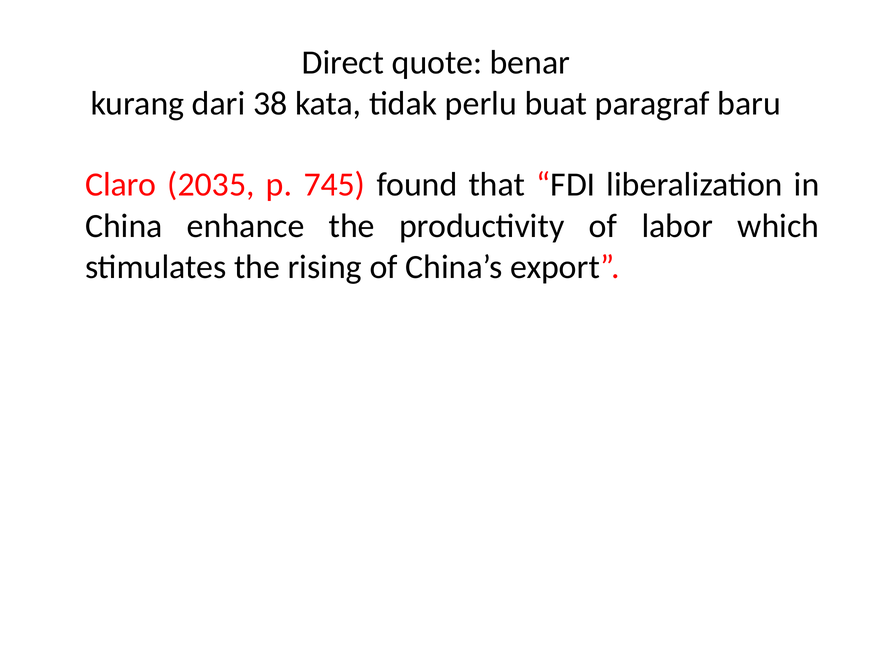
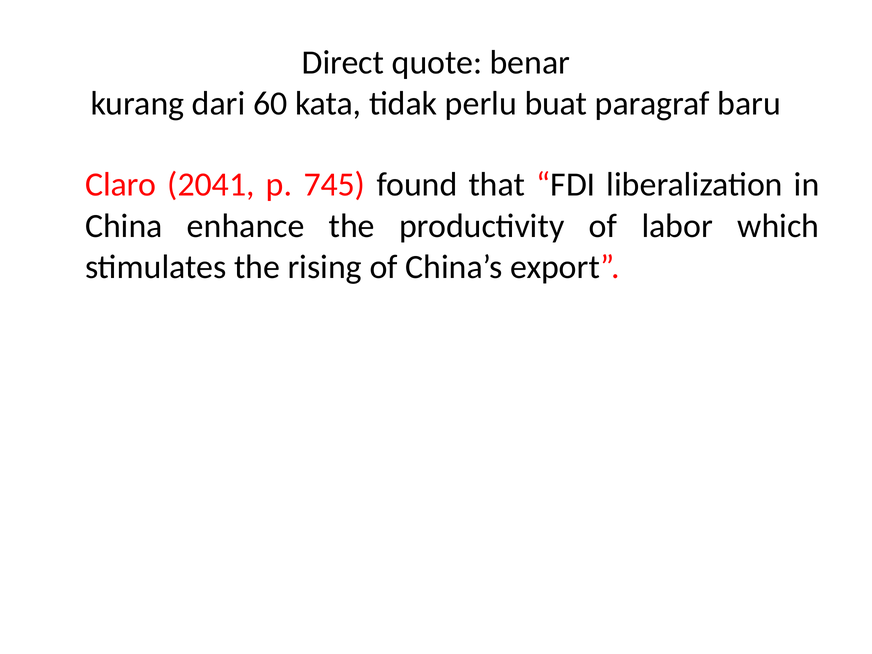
38: 38 -> 60 (270, 103)
2035: 2035 -> 2041 (211, 185)
